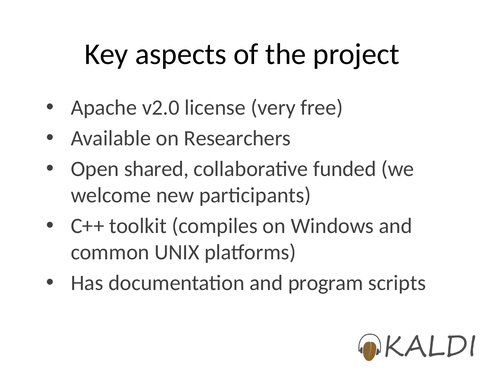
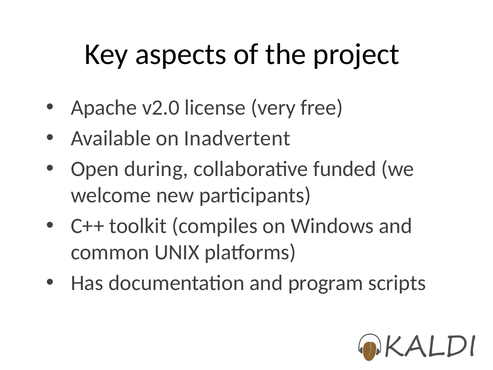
Researchers: Researchers -> Inadvertent (237, 138)
shared: shared -> during (156, 169)
